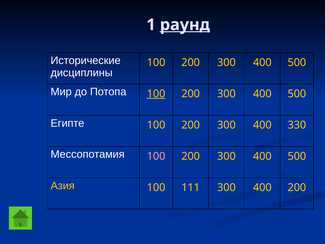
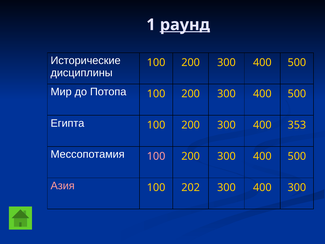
100 underline: present -> none (156, 94)
Египте: Египте -> Египта (67, 123)
330: 330 -> 353 (297, 125)
Азия colour: yellow -> pink (63, 185)
111: 111 -> 202 (191, 187)
400 200: 200 -> 300 (297, 187)
